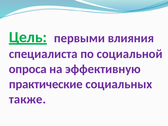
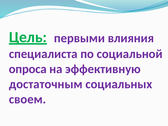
практические: практические -> достаточным (46, 84)
также: также -> своем (27, 99)
